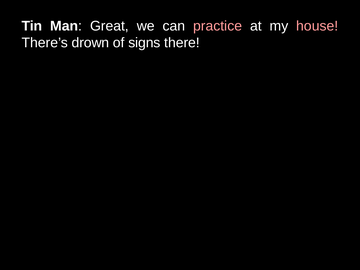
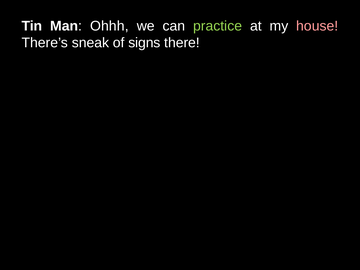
Great: Great -> Ohhh (109, 26)
practice colour: pink -> light green (218, 26)
drown: drown -> sneak (90, 43)
